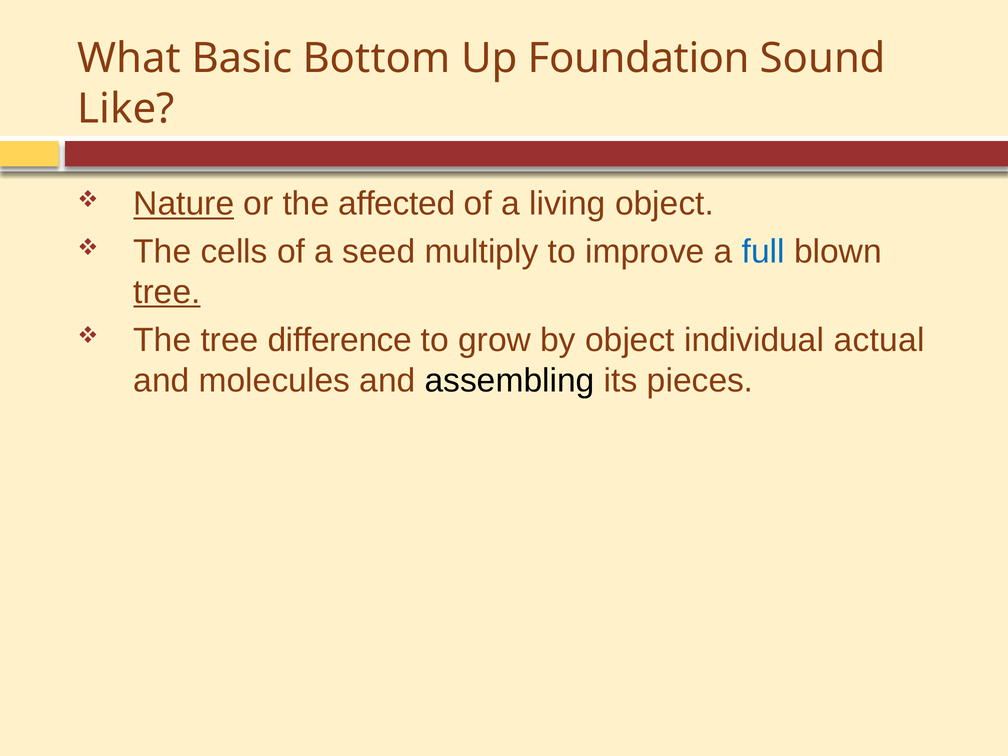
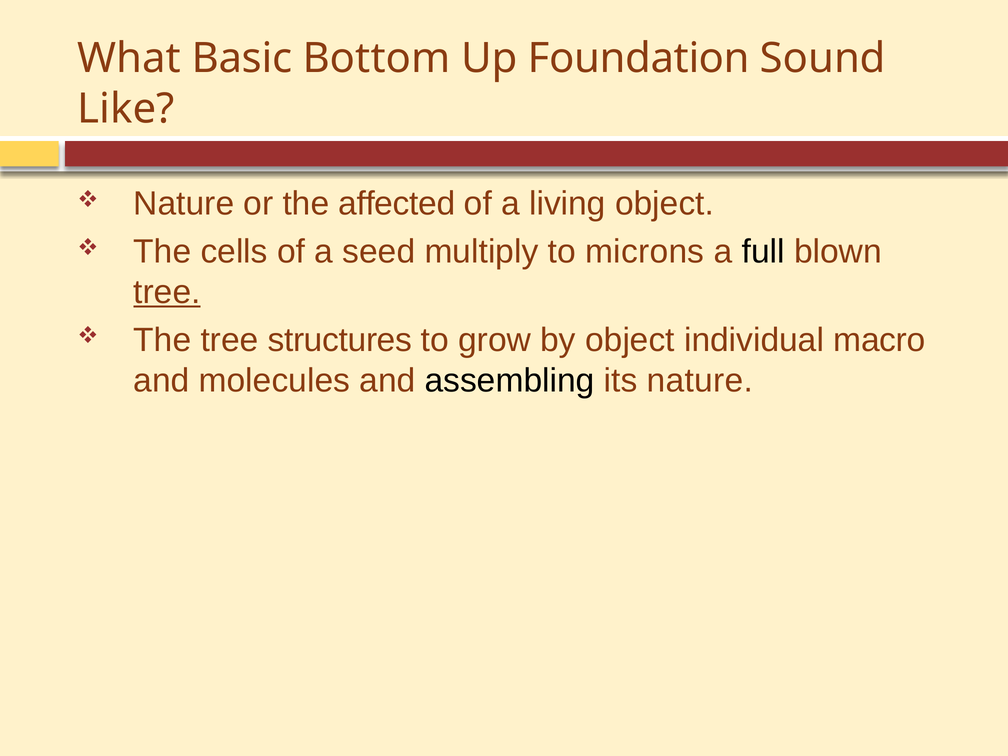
Nature underline: present -> none (184, 204)
improve: improve -> microns (645, 252)
full colour: blue -> black (763, 252)
difference: difference -> structures (340, 340)
actual: actual -> macro (879, 340)
its pieces: pieces -> nature (700, 381)
